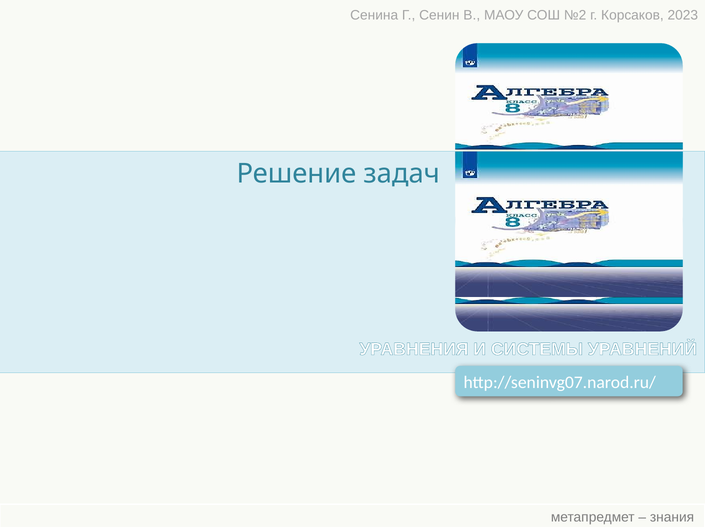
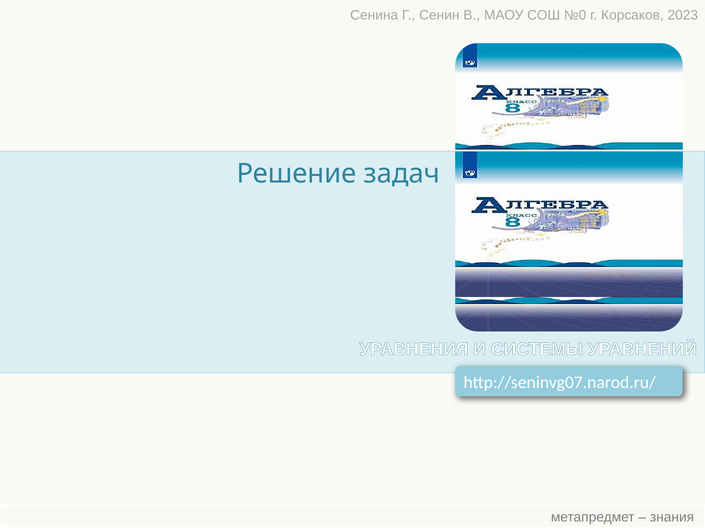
№2: №2 -> №0 (575, 15)
